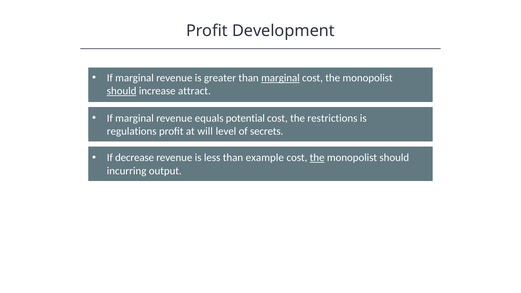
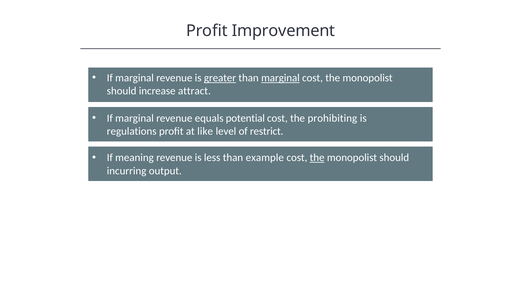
Development: Development -> Improvement (283, 31)
greater underline: none -> present (220, 78)
should underline: present -> none (122, 91)
restrictions: restrictions -> prohibiting (332, 118)
will: will -> like (205, 131)
secrets: secrets -> restrict (267, 131)
decrease: decrease -> meaning (135, 158)
